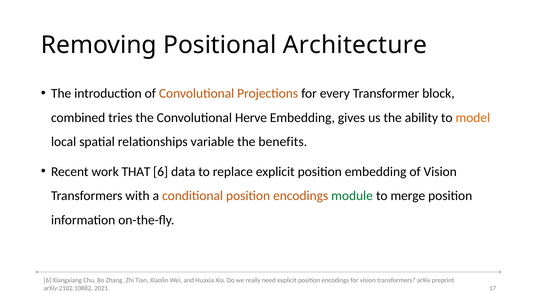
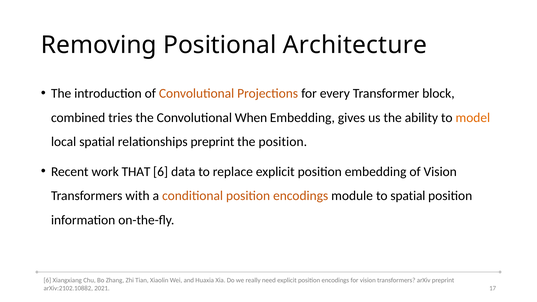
Herve: Herve -> When (251, 118)
relationships variable: variable -> preprint (212, 142)
the benefits: benefits -> position (283, 142)
module colour: green -> black (352, 196)
to merge: merge -> spatial (408, 196)
